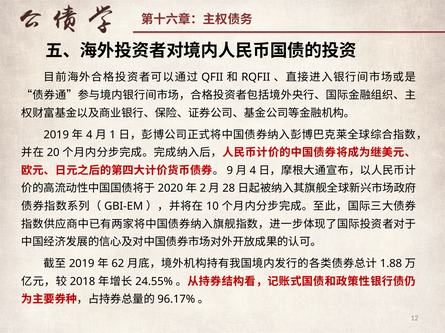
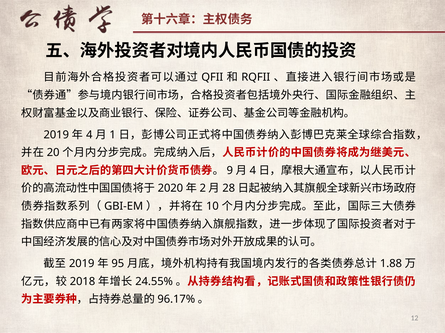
62: 62 -> 95 (118, 264)
